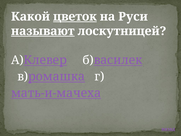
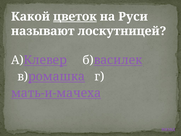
называют underline: present -> none (43, 31)
